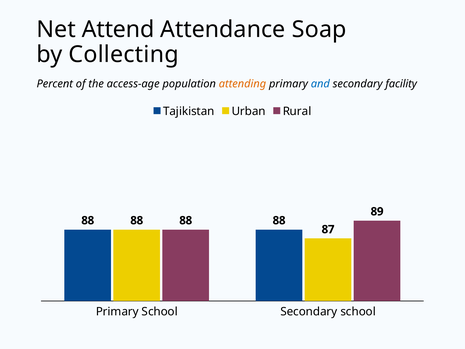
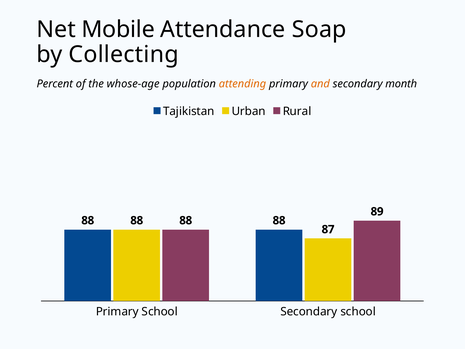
Attend: Attend -> Mobile (118, 29)
access-age: access-age -> whose-age (133, 84)
and colour: blue -> orange (320, 84)
facility: facility -> month (401, 84)
